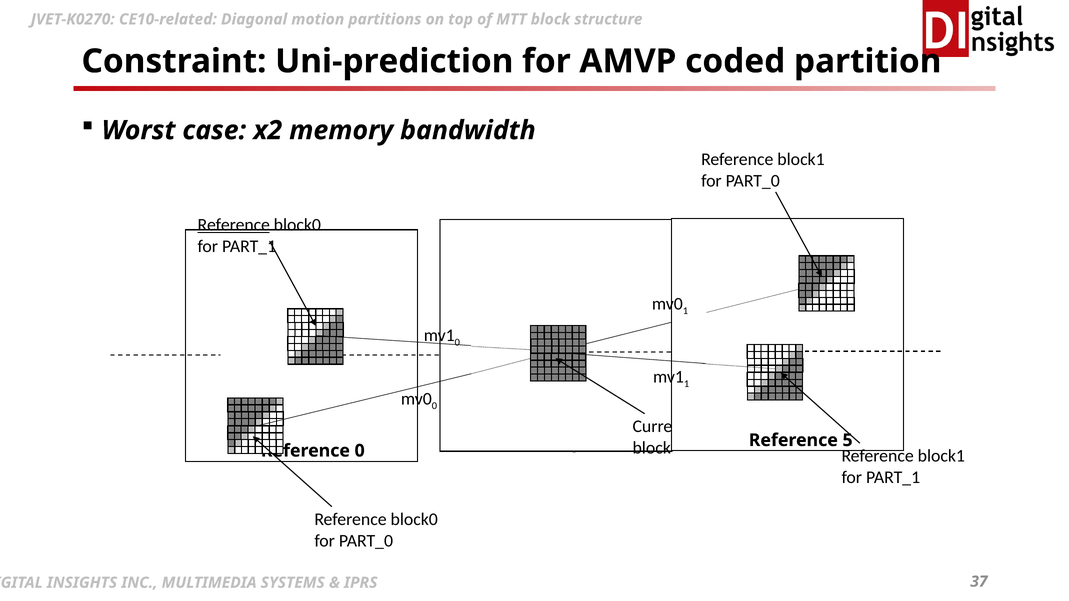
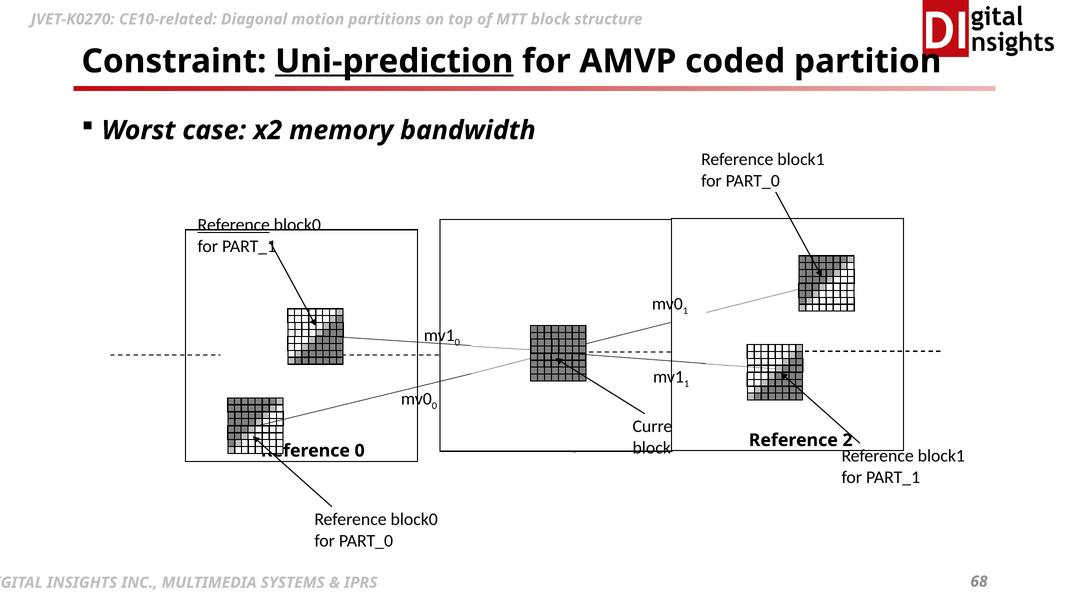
Uni-prediction underline: none -> present (394, 61)
5: 5 -> 2 (848, 440)
37: 37 -> 68 (979, 582)
